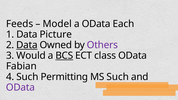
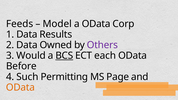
Each: Each -> Corp (123, 24)
Picture: Picture -> Results (56, 34)
Data underline: present -> none (27, 45)
class: class -> each (105, 56)
Fabian: Fabian -> Before (21, 66)
MS Such: Such -> Page (118, 77)
OData colour: purple -> orange (20, 87)
